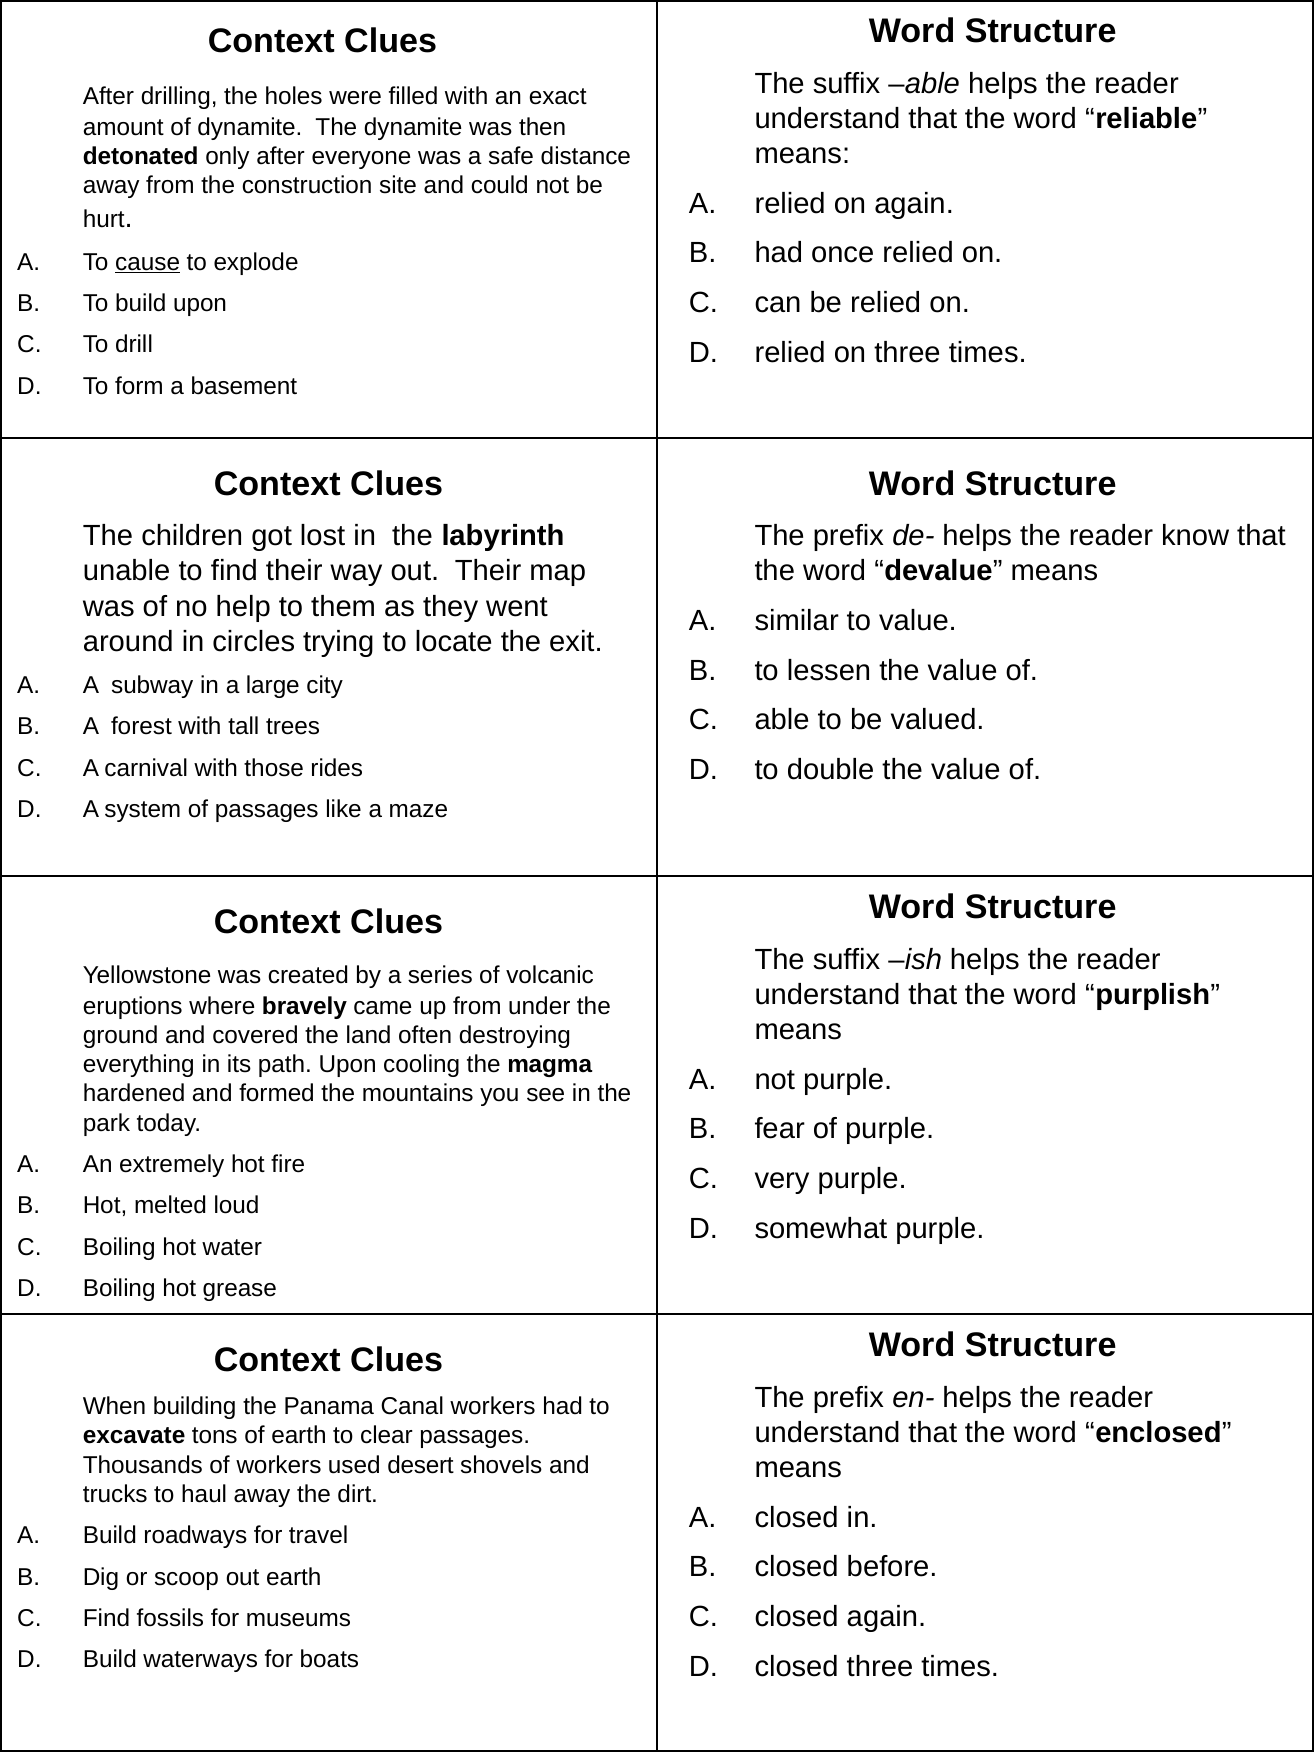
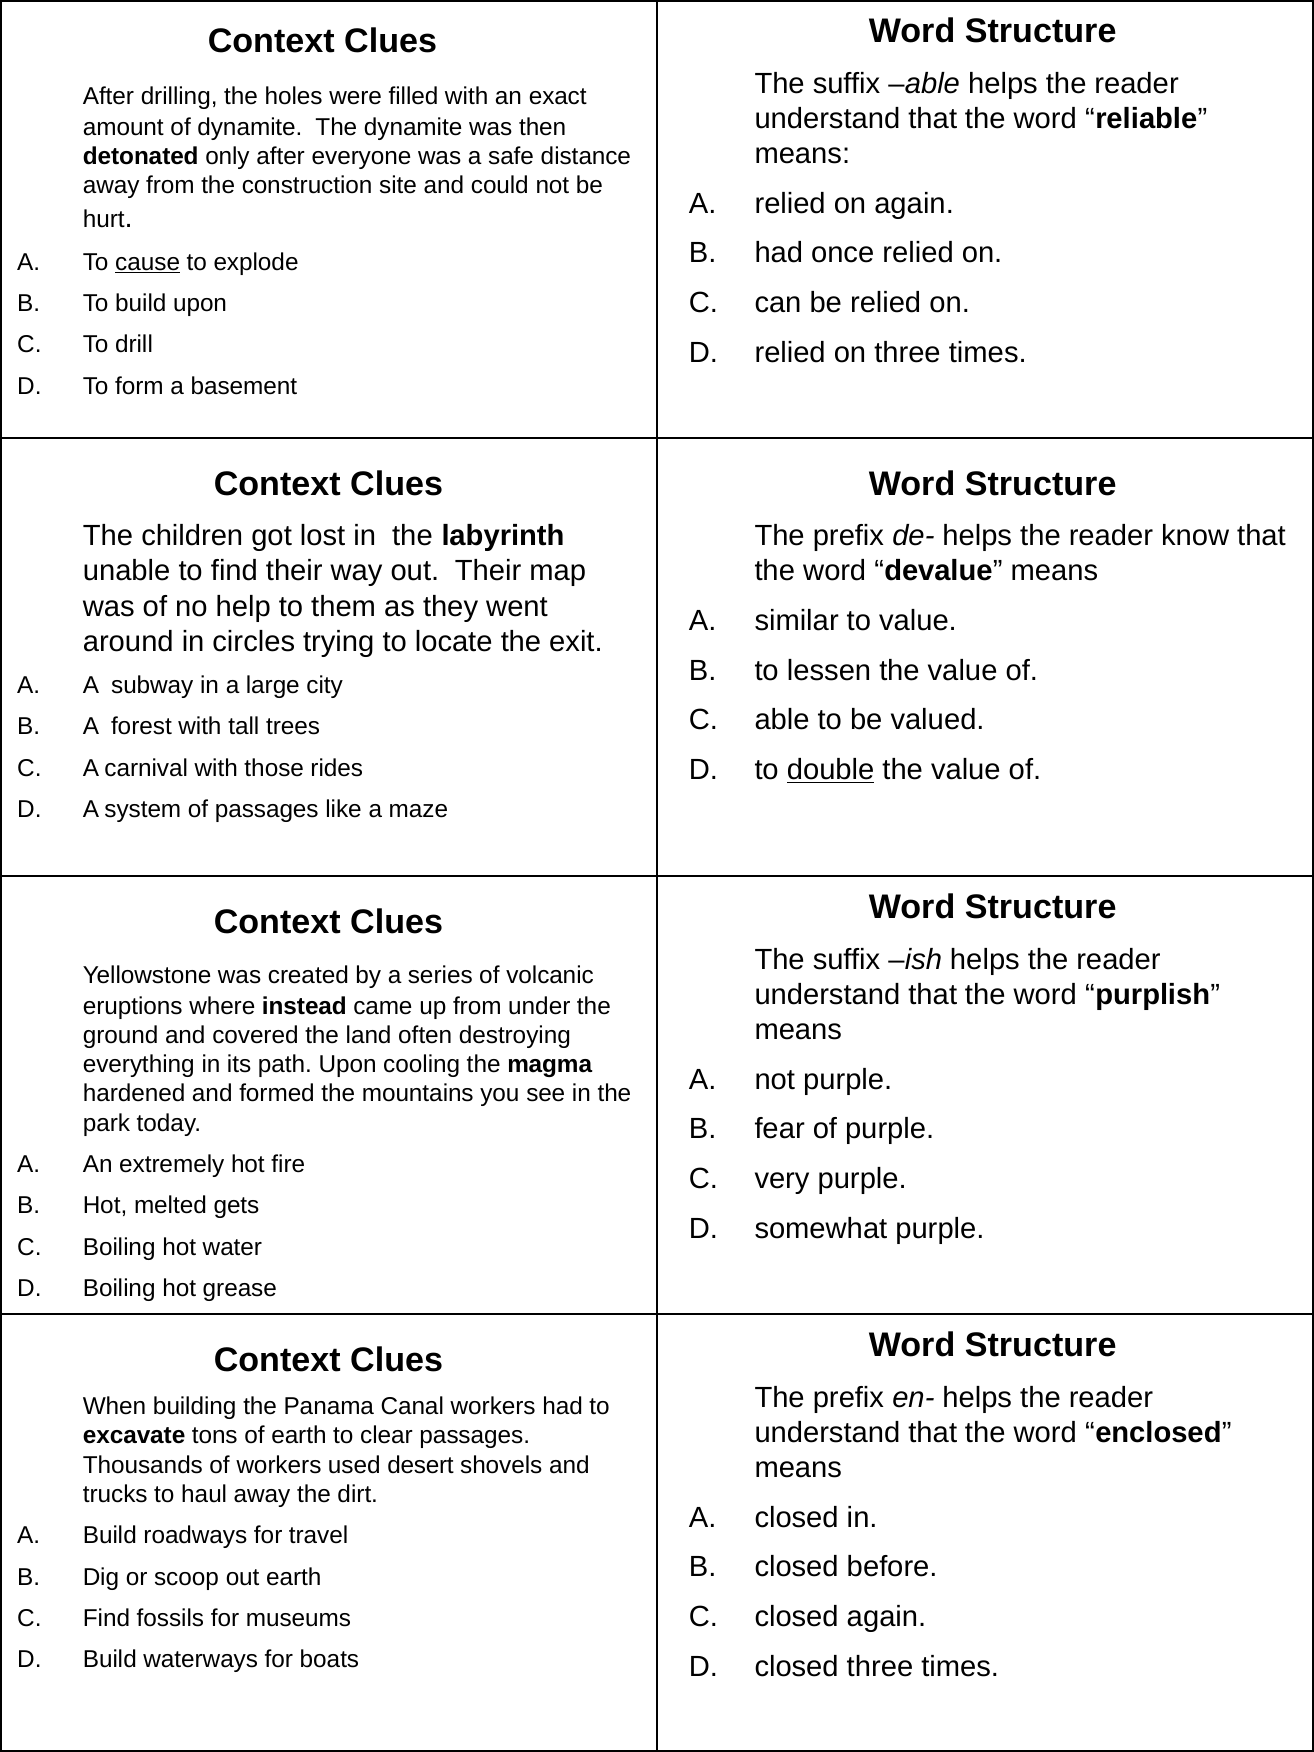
double underline: none -> present (831, 770)
bravely: bravely -> instead (304, 1006)
loud: loud -> gets (236, 1206)
